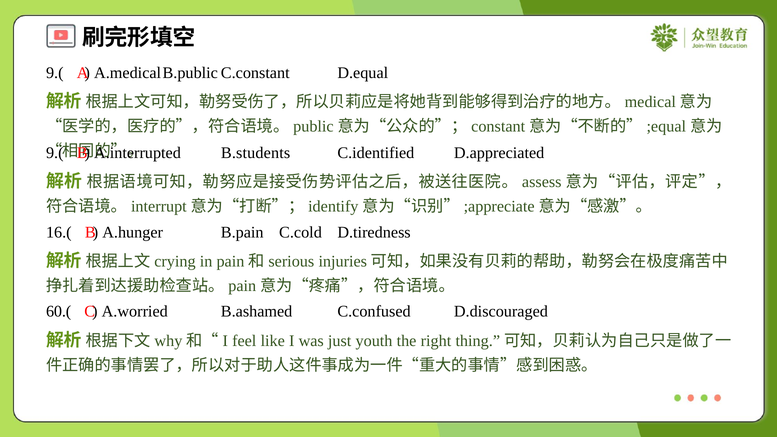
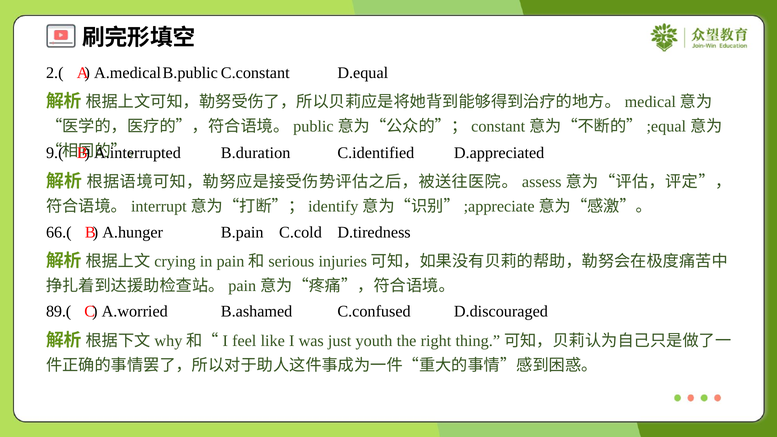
9.(: 9.( -> 2.( (55, 73)
B.students: B.students -> B.duration (256, 153)
16.(: 16.( -> 66.( (59, 232)
60.(: 60.( -> 89.( (59, 312)
